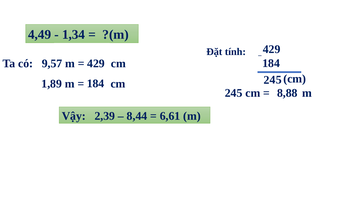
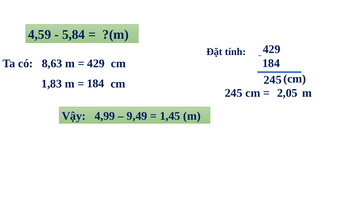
4,49: 4,49 -> 4,59 (40, 35)
1,34: 1,34 -> 5,84 (74, 35)
9,57: 9,57 -> 8,63 (52, 64)
1,89: 1,89 -> 1,83 (52, 84)
8,88: 8,88 -> 2,05 (287, 93)
2,39: 2,39 -> 4,99 (105, 116)
8,44: 8,44 -> 9,49 (137, 116)
6,61: 6,61 -> 1,45 (170, 116)
